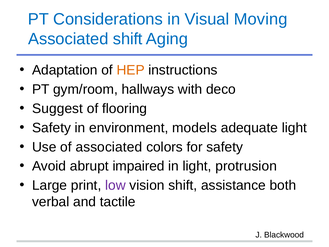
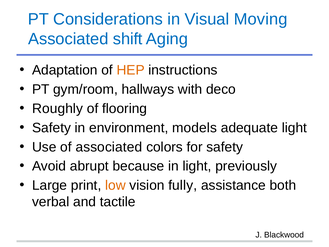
Suggest: Suggest -> Roughly (58, 108)
impaired: impaired -> because (138, 166)
protrusion: protrusion -> previously (246, 166)
low colour: purple -> orange (115, 185)
vision shift: shift -> fully (183, 185)
